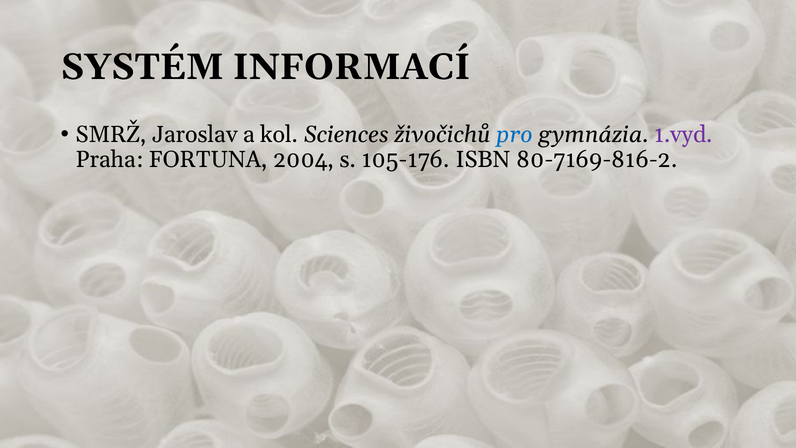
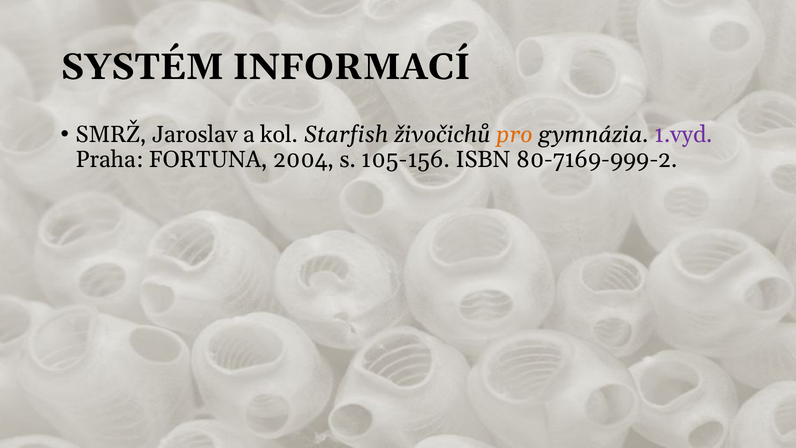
Sciences: Sciences -> Starfish (346, 135)
pro colour: blue -> orange (514, 135)
105-176: 105-176 -> 105-156 (406, 160)
80-7169-816-2: 80-7169-816-2 -> 80-7169-999-2 (597, 160)
